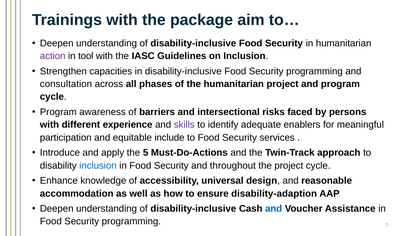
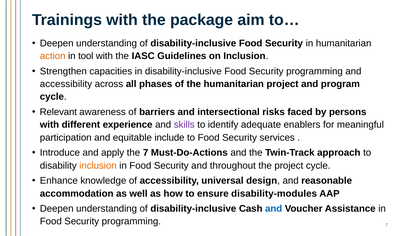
action colour: purple -> orange (53, 56)
consultation: consultation -> accessibility (66, 84)
Program: Program -> Relevant (58, 112)
the 5: 5 -> 7 (146, 153)
inclusion colour: blue -> orange (98, 166)
disability-adaption: disability-adaption -> disability-modules (274, 194)
